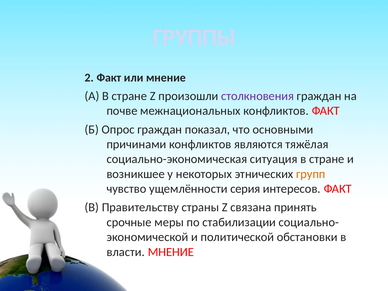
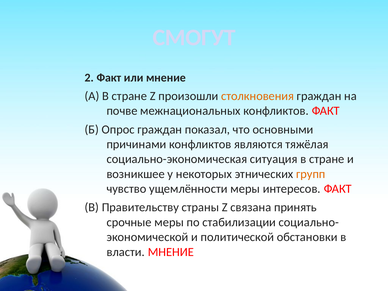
ГРУППЫ: ГРУППЫ -> СМОГУТ (194, 38)
столкновения colour: purple -> orange (258, 96)
ущемлённости серия: серия -> меры (245, 189)
